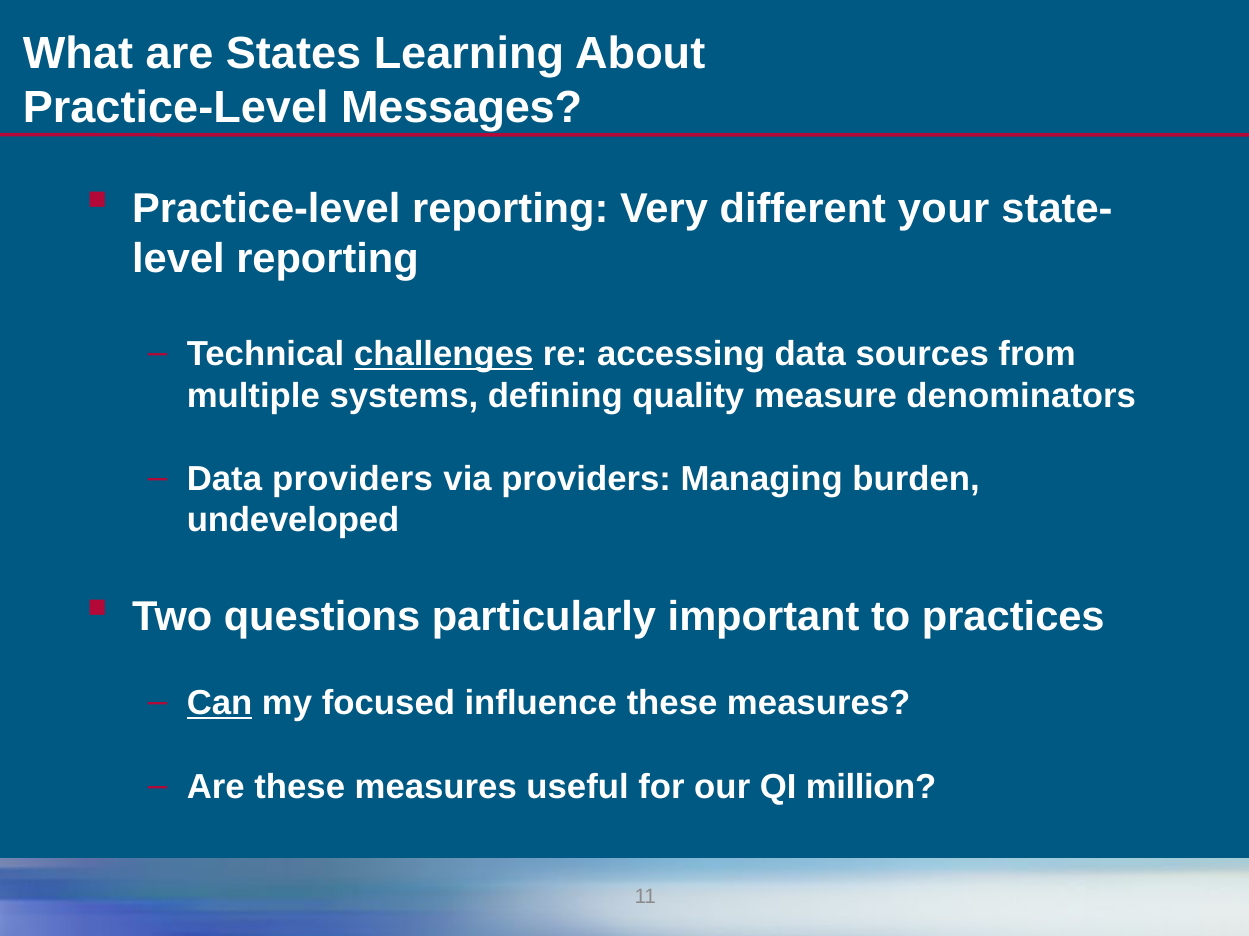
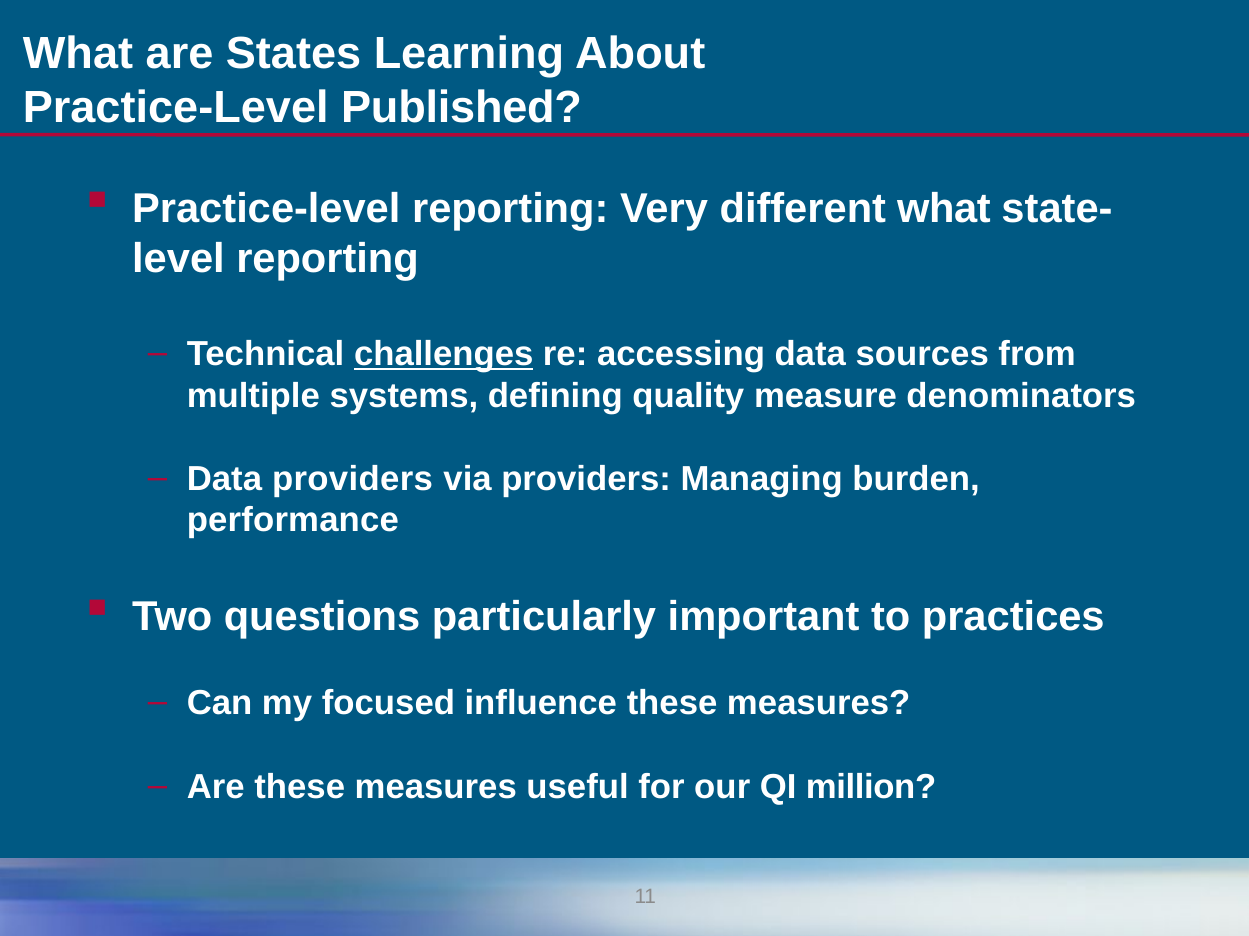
Messages: Messages -> Published (462, 108)
different your: your -> what (944, 209)
undeveloped: undeveloped -> performance (293, 521)
Can underline: present -> none (220, 704)
